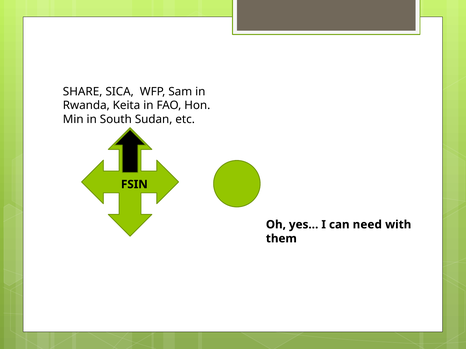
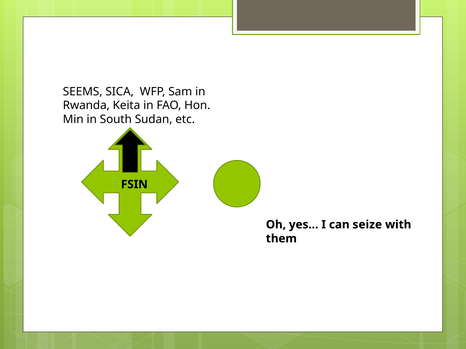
SHARE: SHARE -> SEEMS (83, 92)
need: need -> seize (367, 225)
